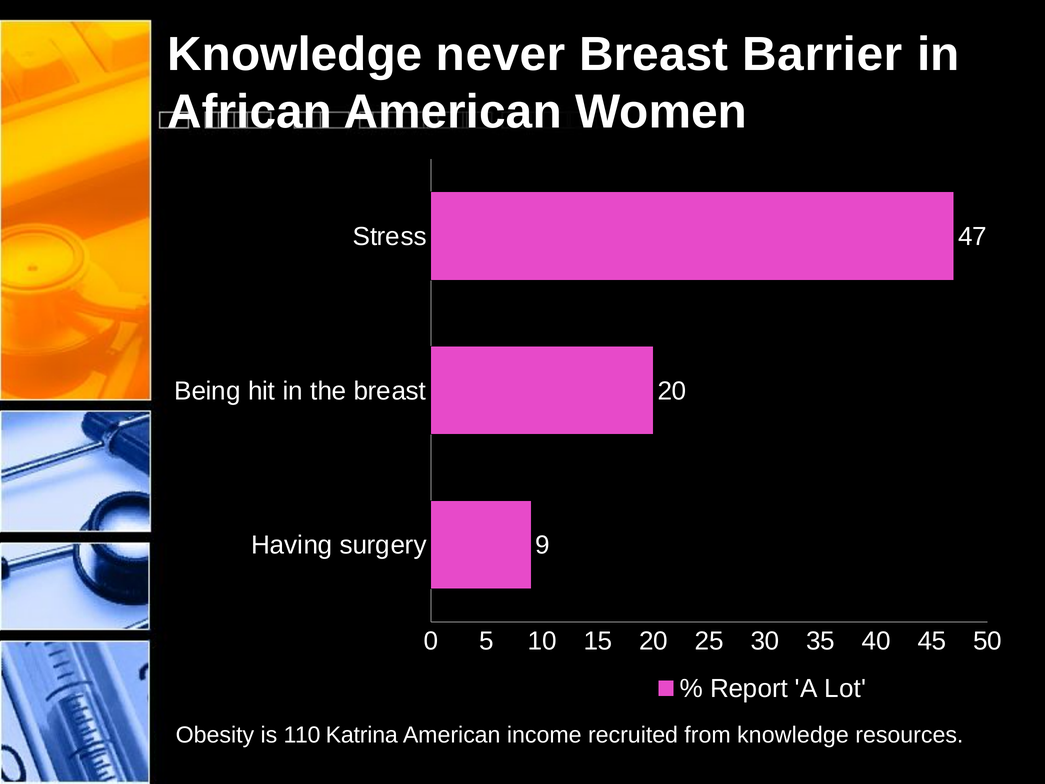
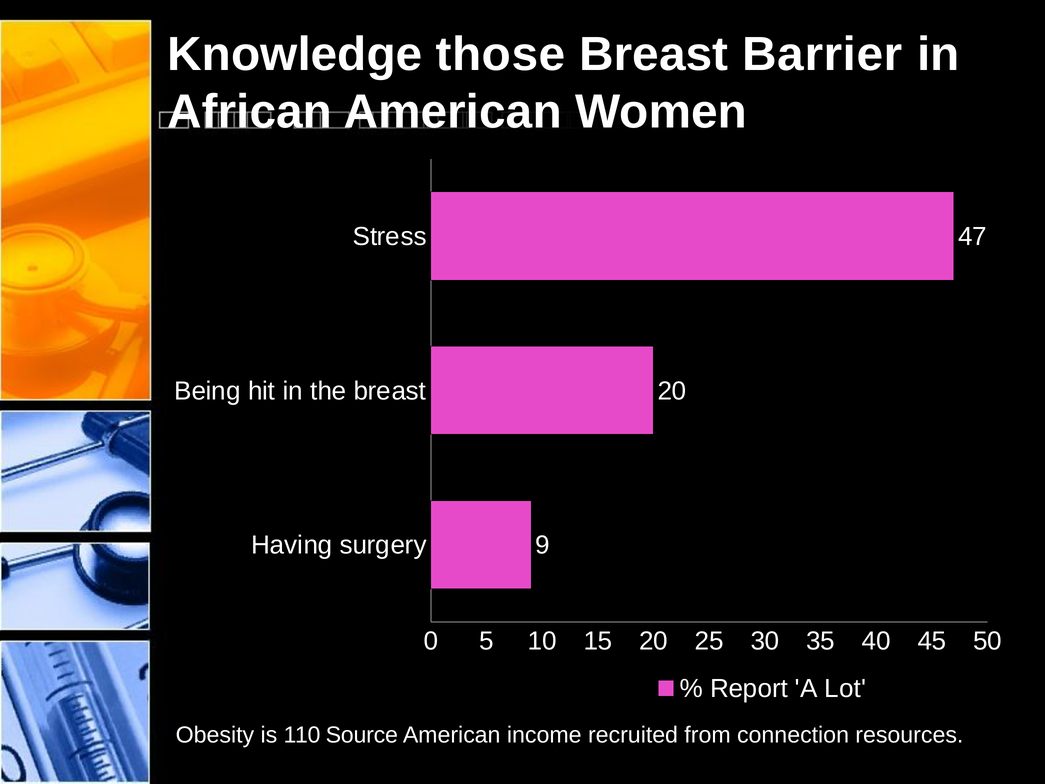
never: never -> those (501, 54)
Katrina: Katrina -> Source (362, 735)
from knowledge: knowledge -> connection (793, 735)
